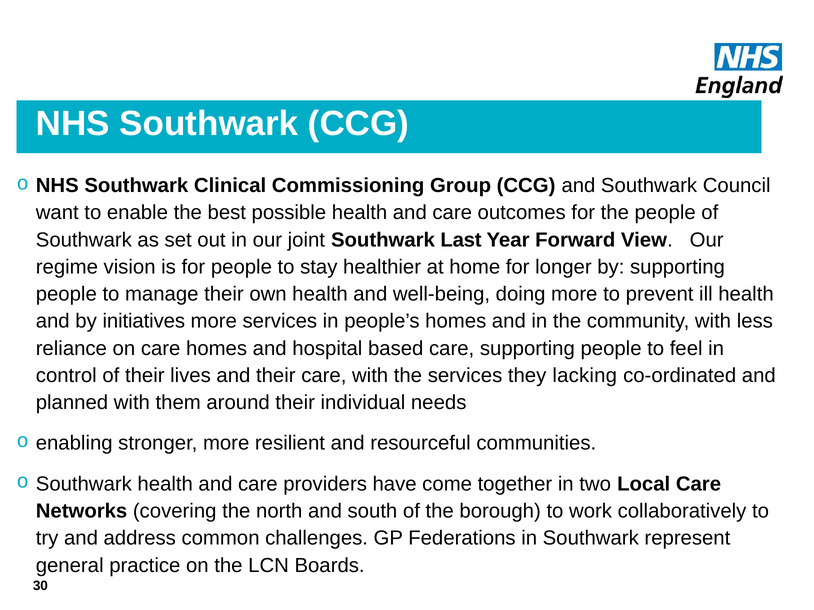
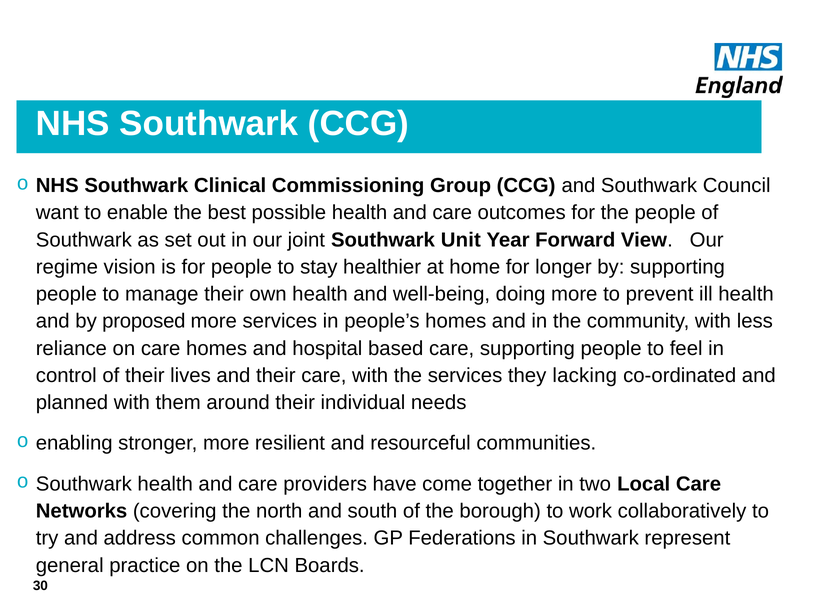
Last: Last -> Unit (461, 240)
initiatives: initiatives -> proposed (144, 322)
